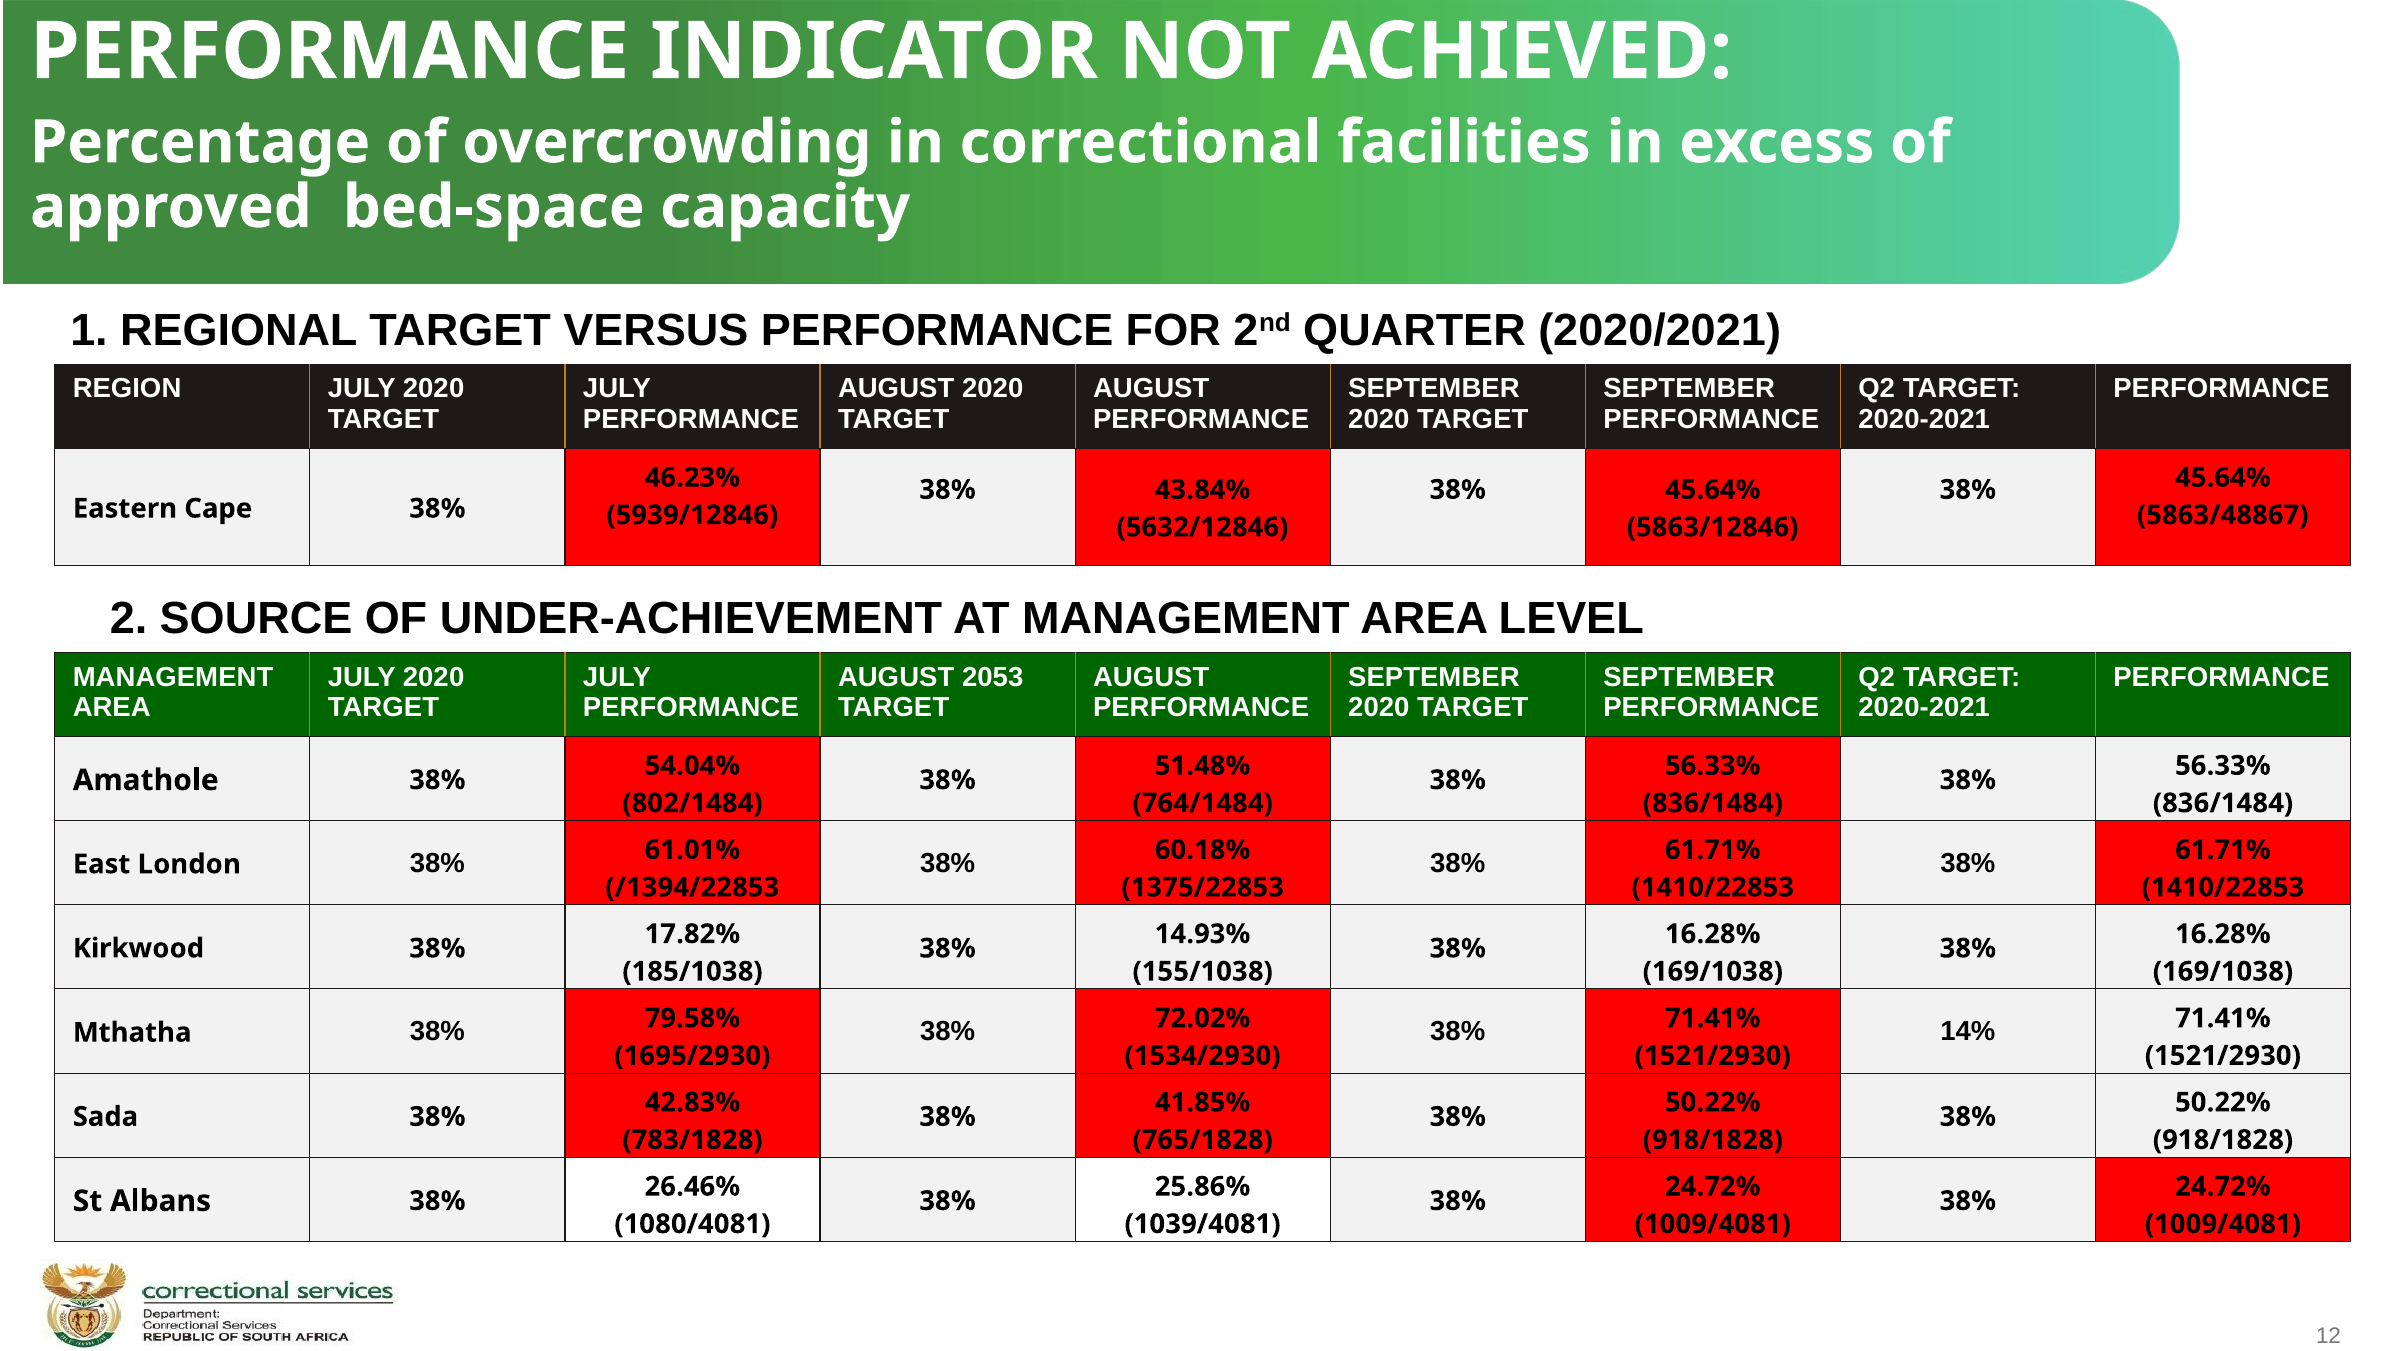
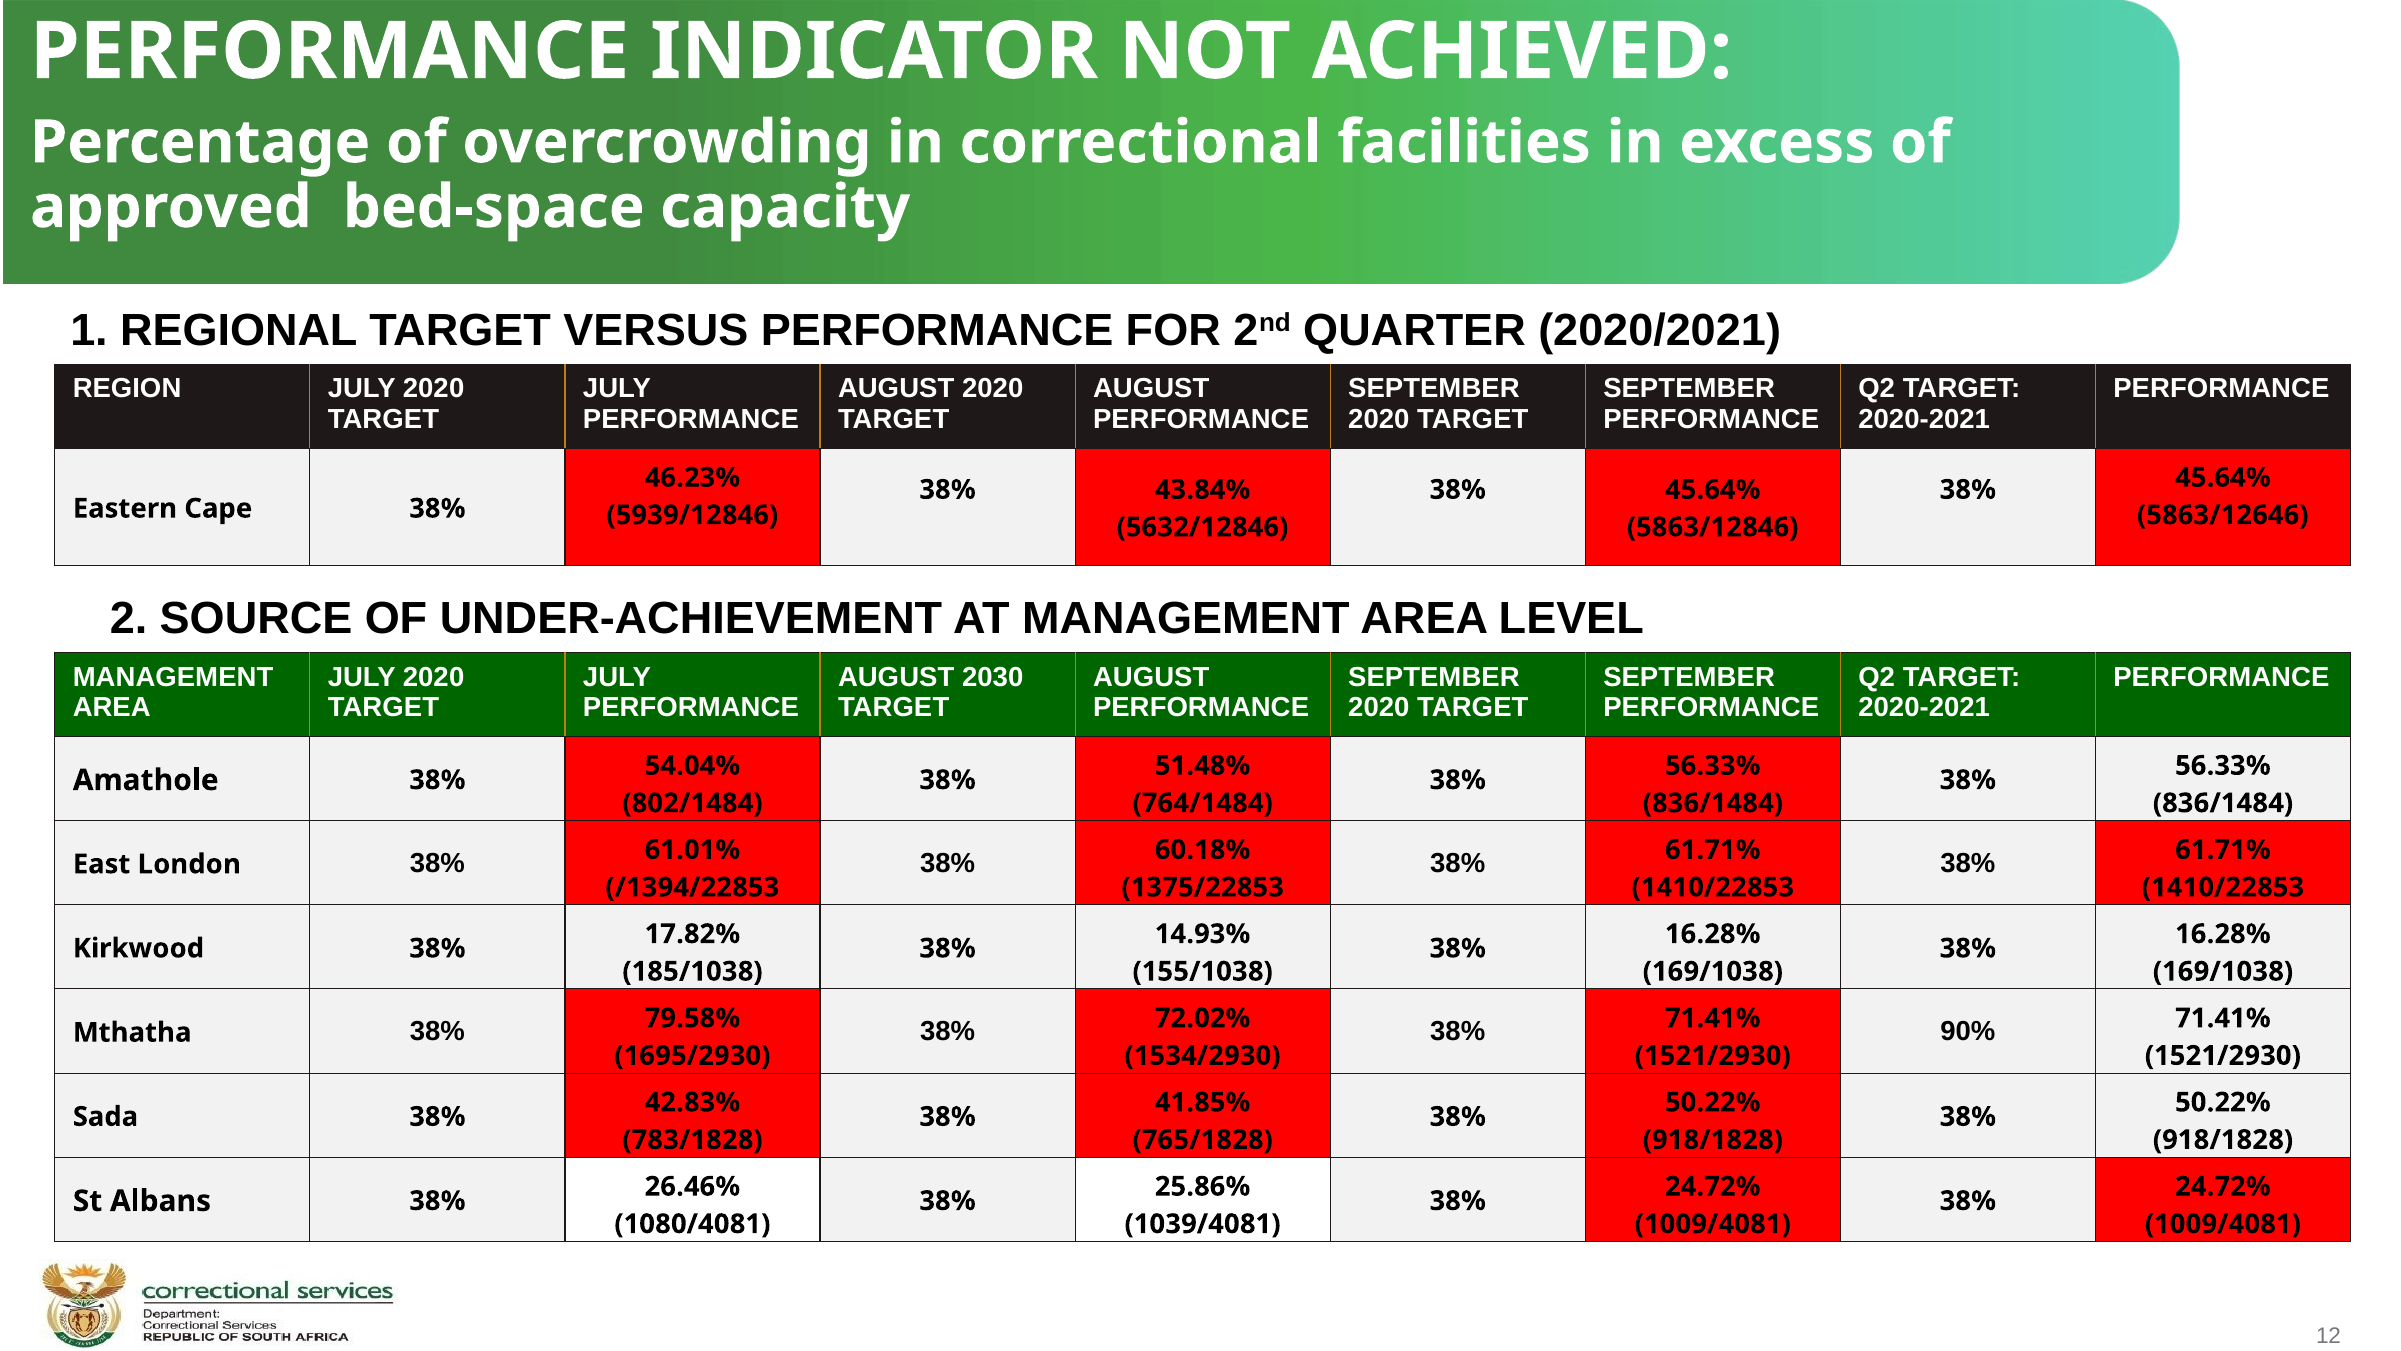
5863/48867: 5863/48867 -> 5863/12646 (2223, 515)
2053: 2053 -> 2030 (993, 677)
14%: 14% -> 90% (1968, 1031)
